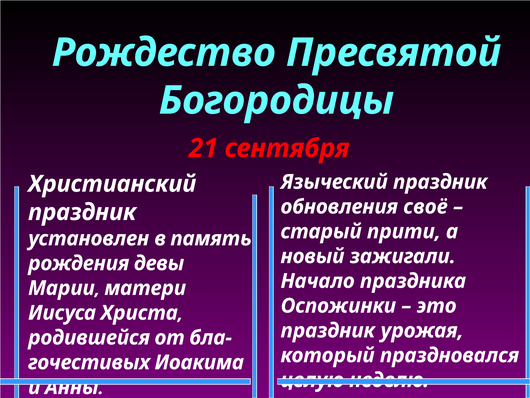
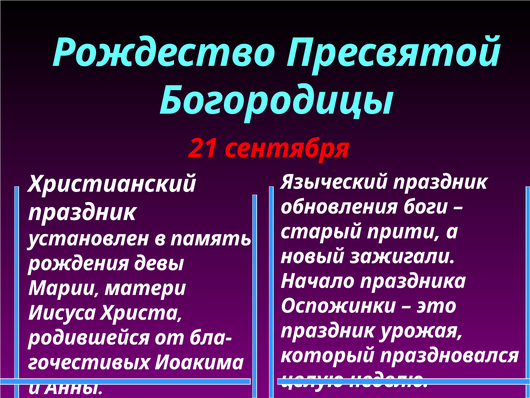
своё: своё -> боги (426, 206)
